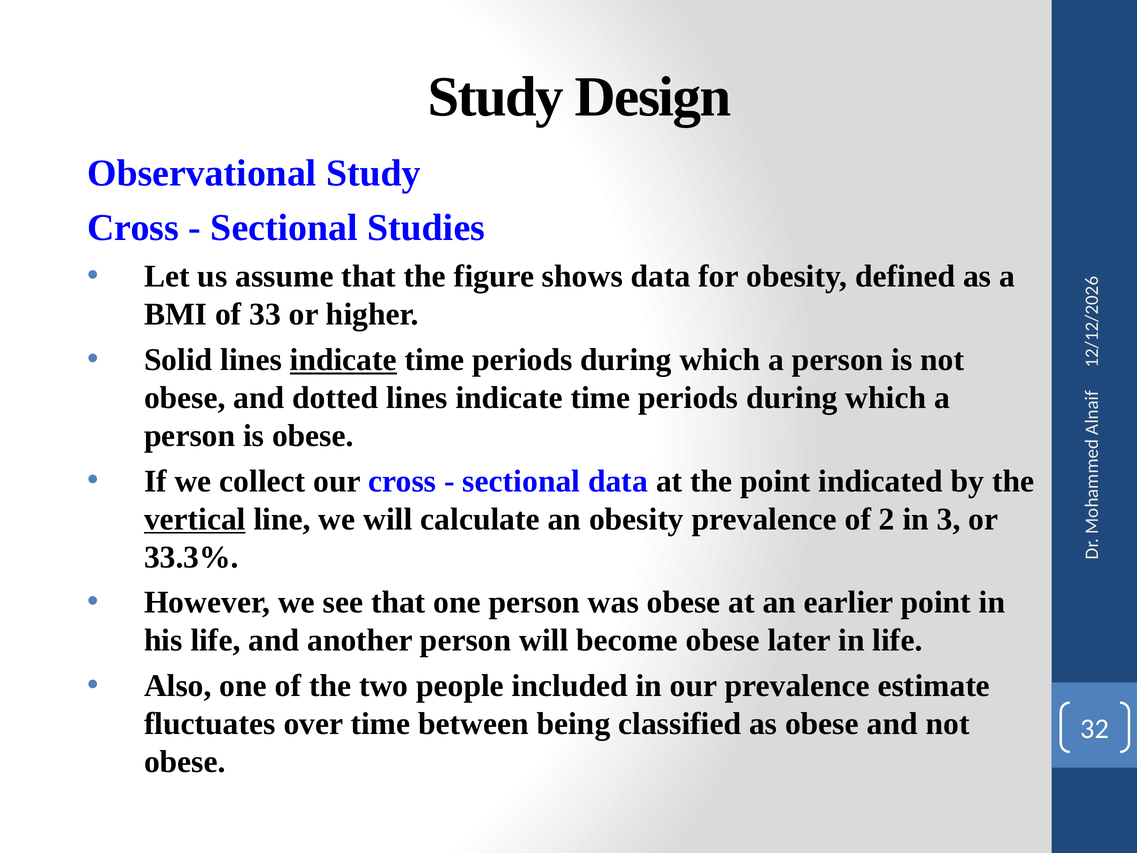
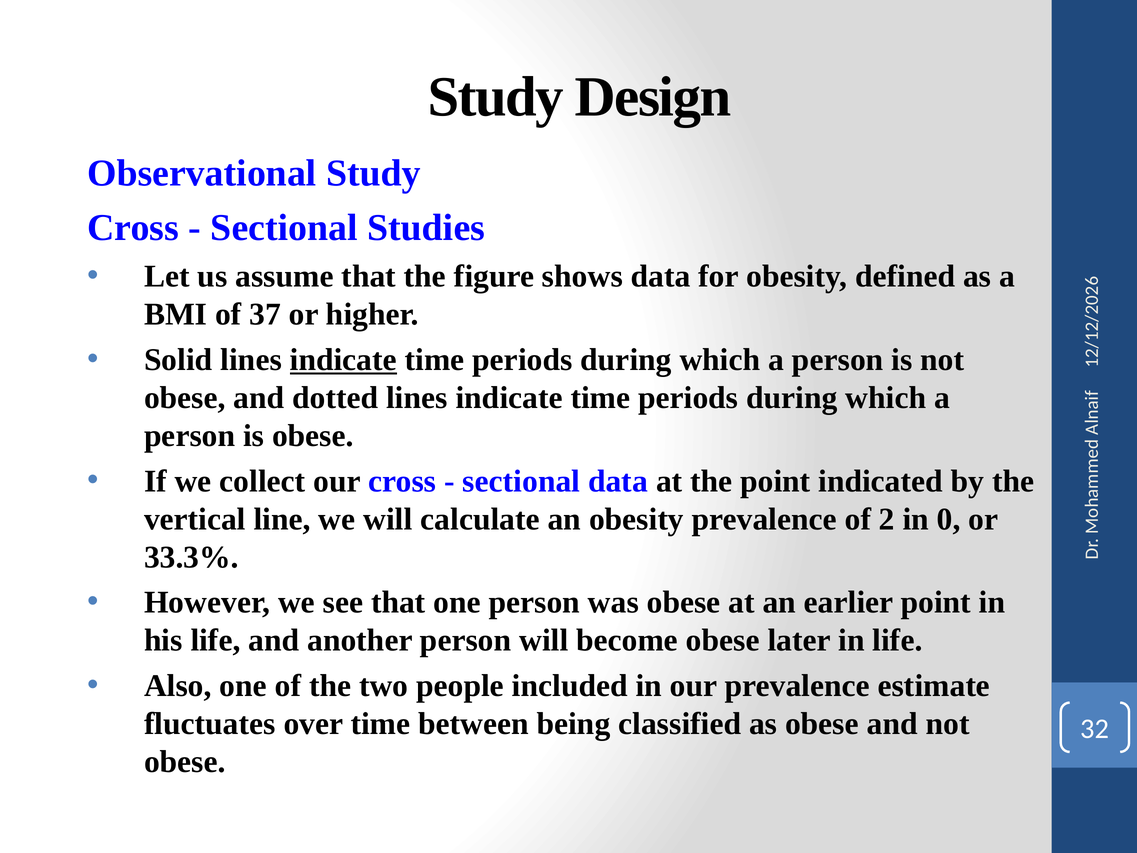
33: 33 -> 37 (265, 314)
vertical underline: present -> none (195, 519)
in 3: 3 -> 0 (949, 519)
